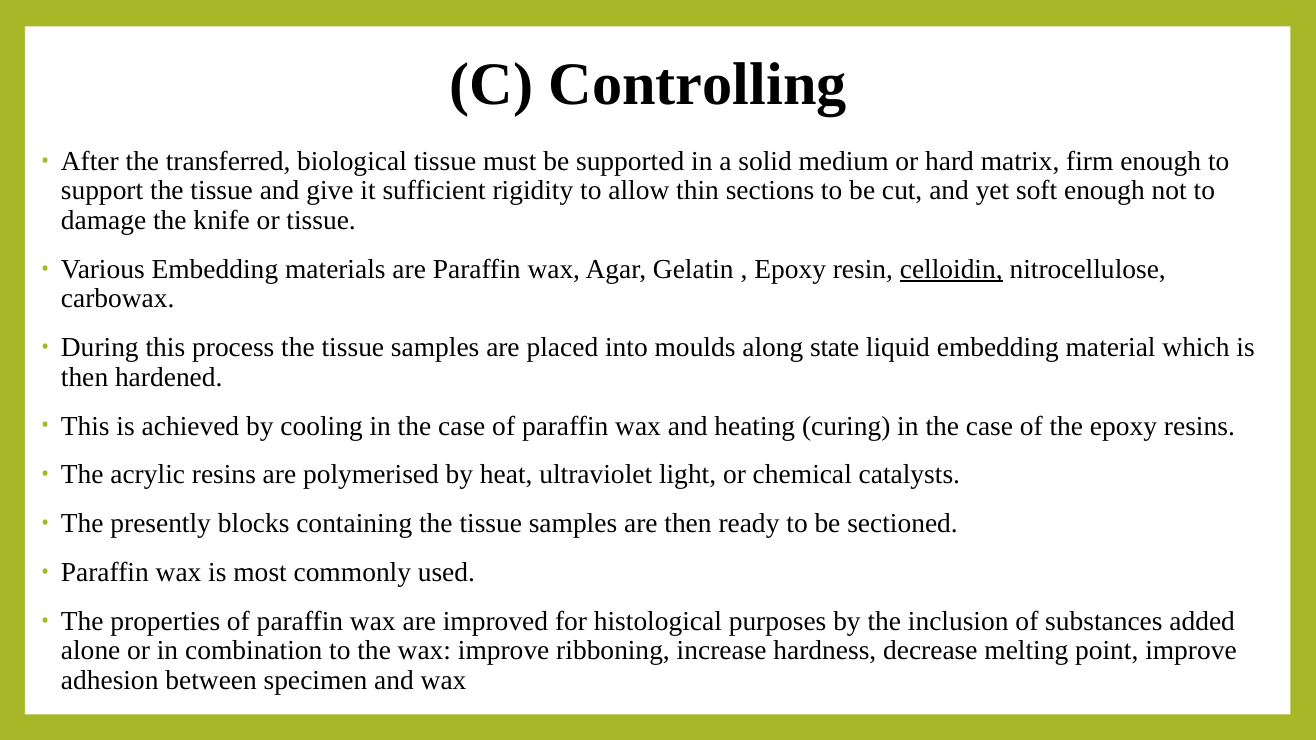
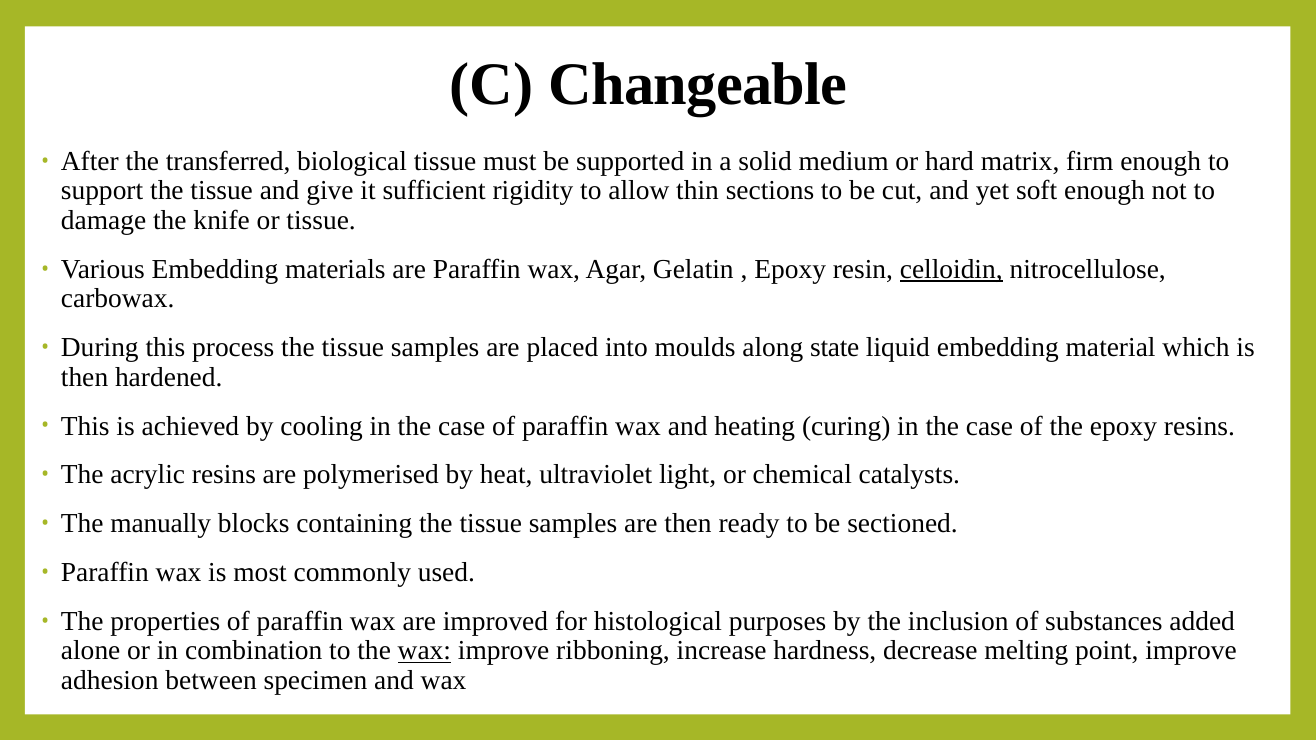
Controlling: Controlling -> Changeable (698, 85)
presently: presently -> manually (161, 524)
wax underline: none -> present (424, 651)
